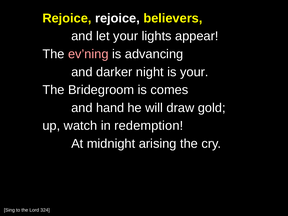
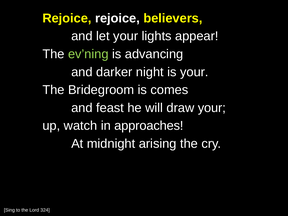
ev’ning colour: pink -> light green (88, 54)
hand: hand -> feast (110, 108)
draw gold: gold -> your (212, 108)
redemption: redemption -> approaches (149, 126)
